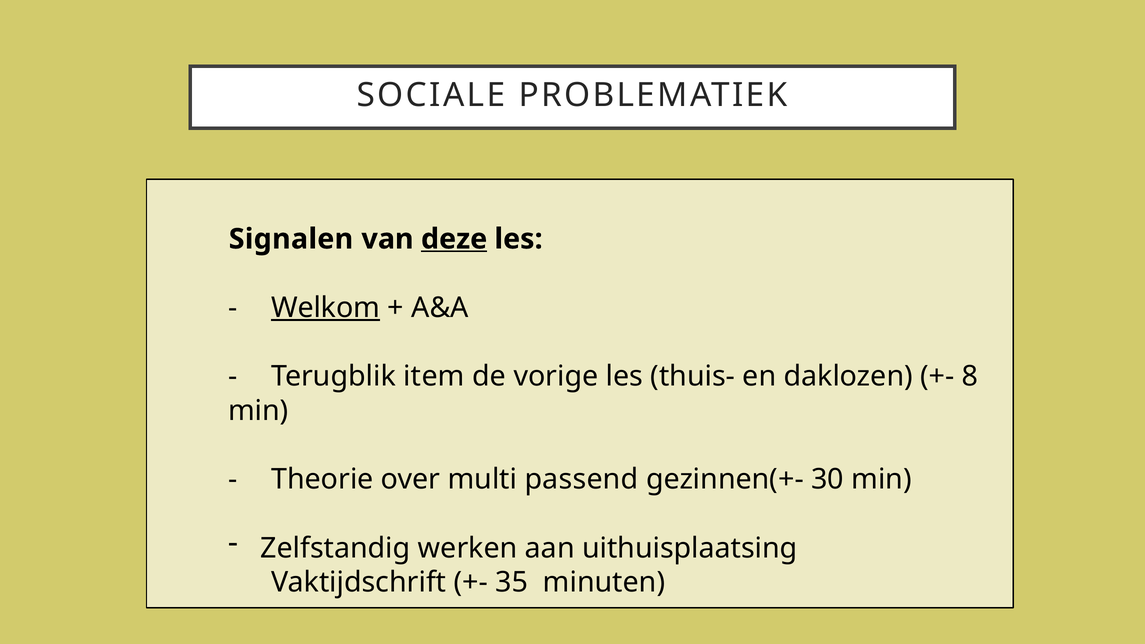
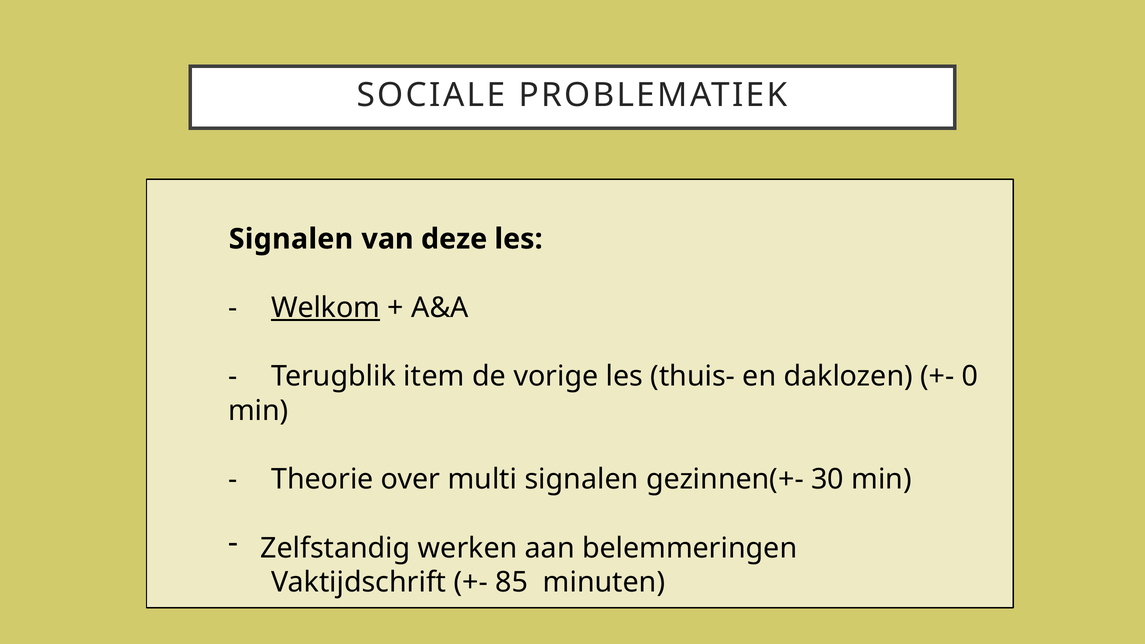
deze underline: present -> none (454, 239)
8: 8 -> 0 (970, 376)
multi passend: passend -> signalen (582, 480)
uithuisplaatsing: uithuisplaatsing -> belemmeringen (690, 548)
35: 35 -> 85 (512, 583)
